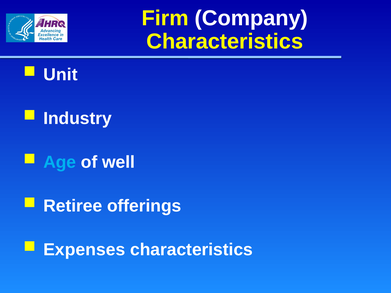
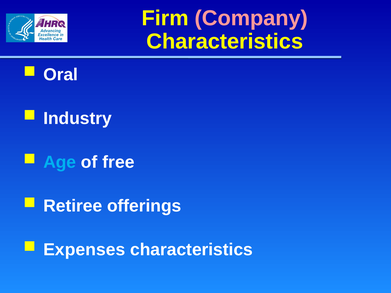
Company colour: white -> pink (251, 18)
Unit: Unit -> Oral (61, 75)
well: well -> free (118, 162)
